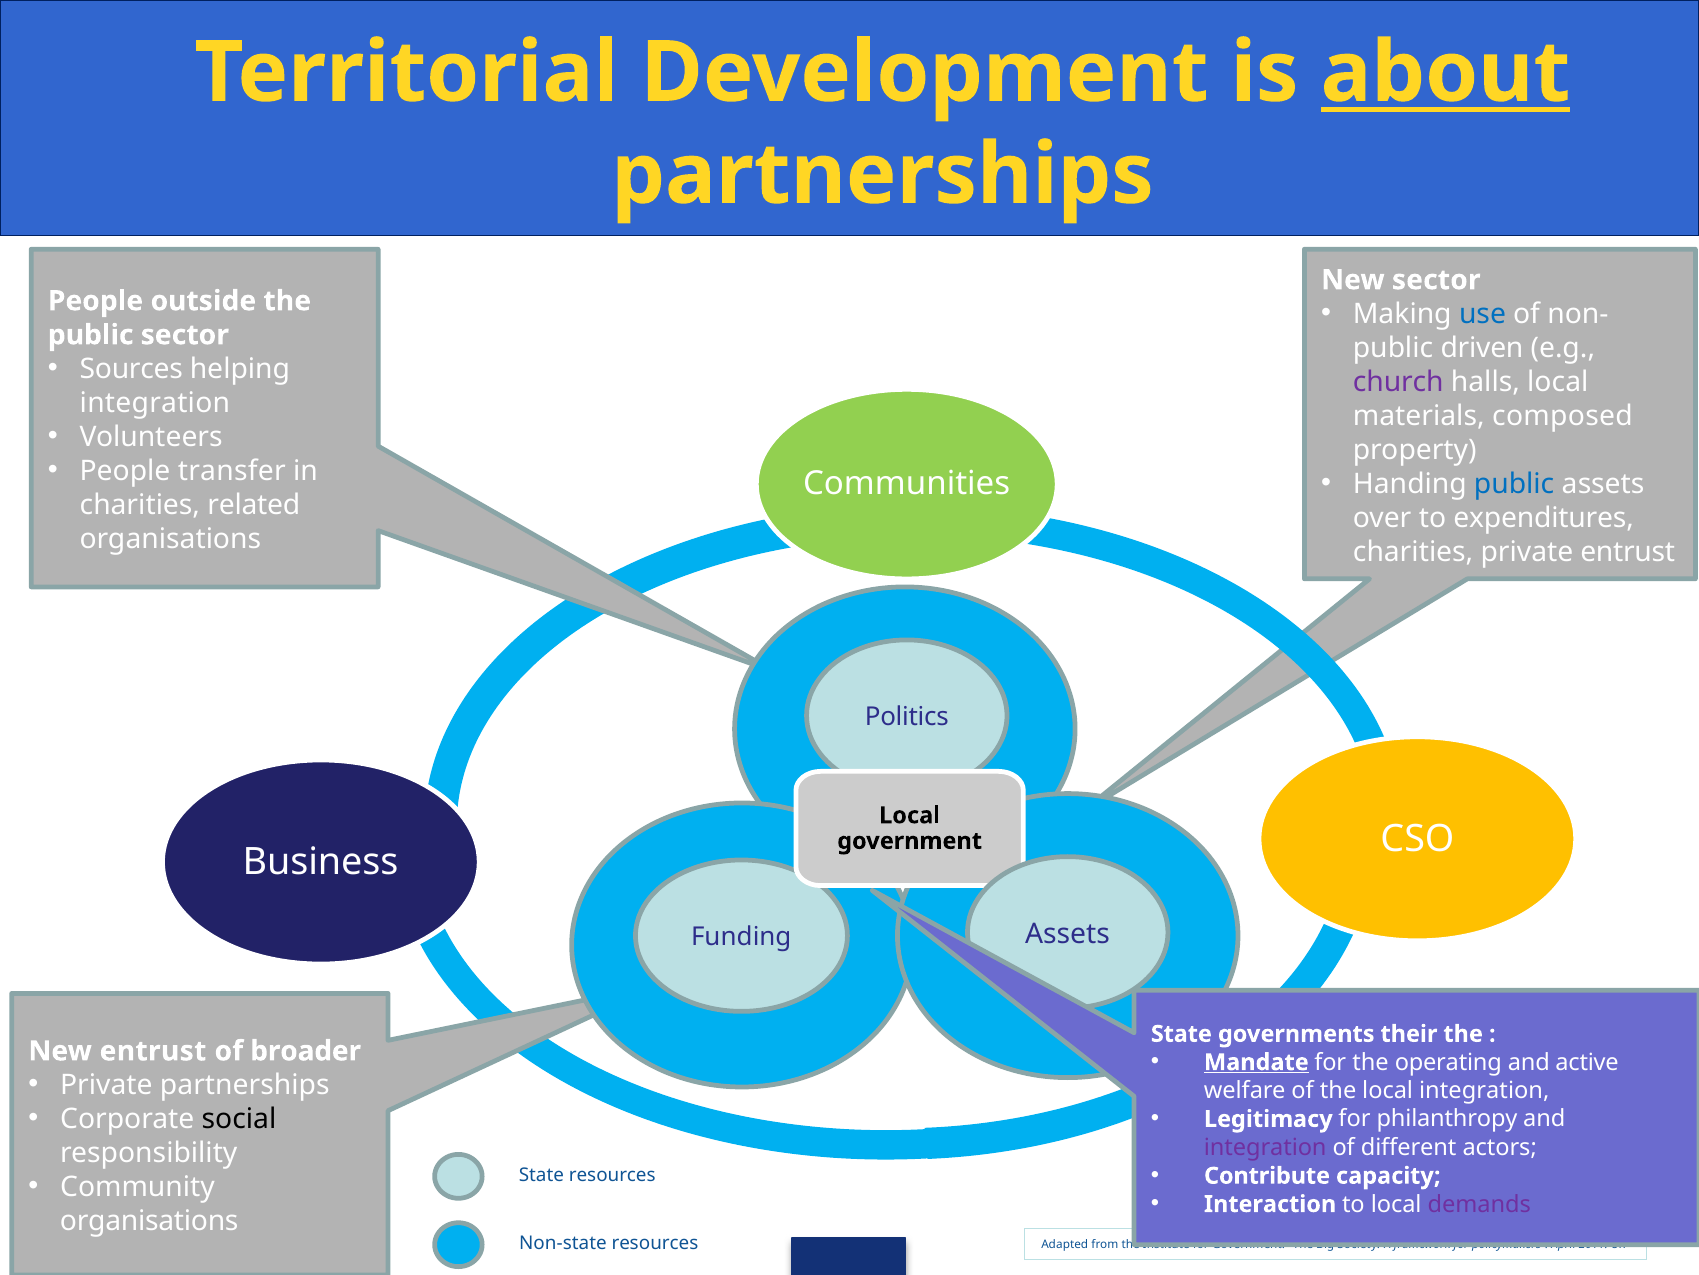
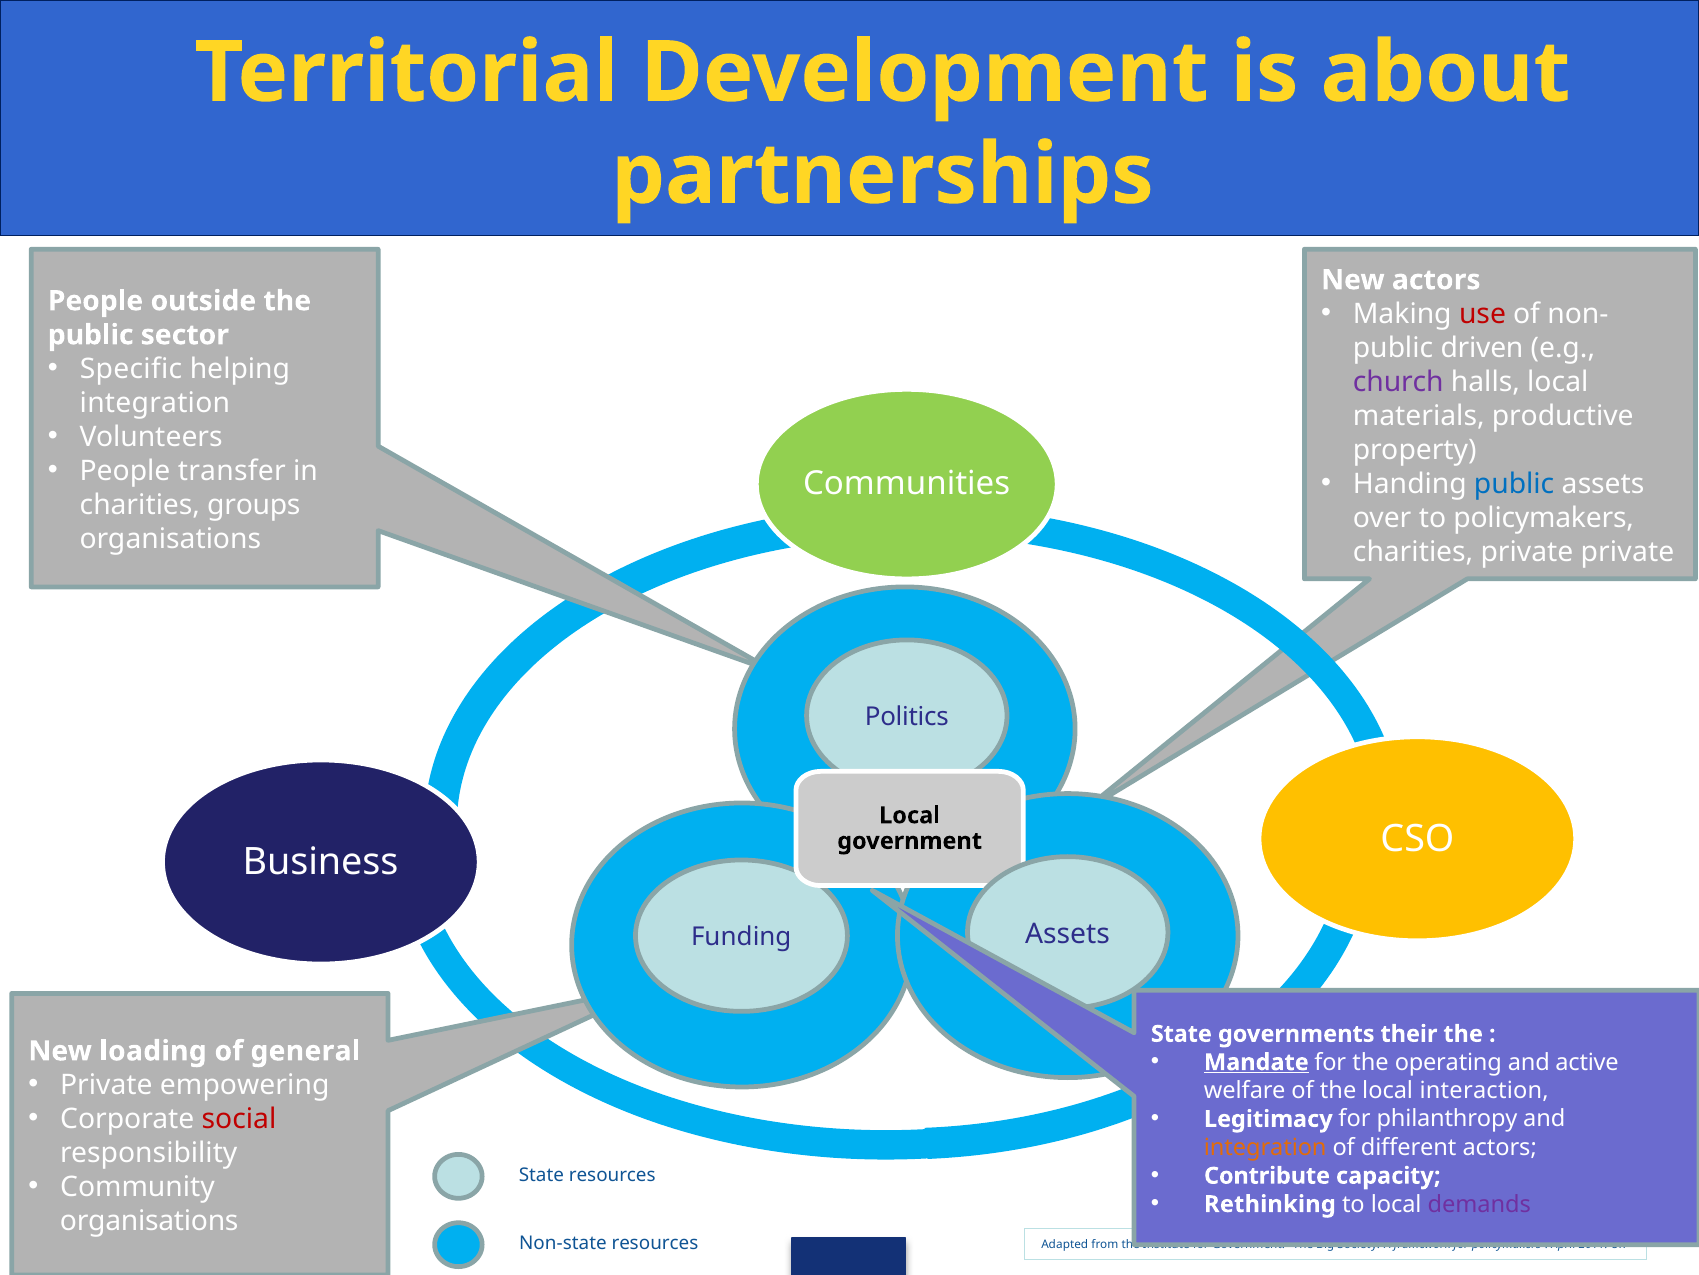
about underline: present -> none (1445, 73)
New sector: sector -> actors (1436, 280)
use colour: blue -> red (1483, 314)
Sources: Sources -> Specific (131, 369)
composed: composed -> productive (1563, 416)
related: related -> groups (254, 505)
to expenditures: expenditures -> policymakers (1544, 518)
private entrust: entrust -> private (1627, 552)
New entrust: entrust -> loading (153, 1051)
broader: broader -> general (305, 1051)
Private partnerships: partnerships -> empowering (245, 1085)
local integration: integration -> interaction (1484, 1090)
social colour: black -> red (239, 1118)
integration colour: purple -> orange (1265, 1147)
Interaction: Interaction -> Rethinking (1270, 1204)
